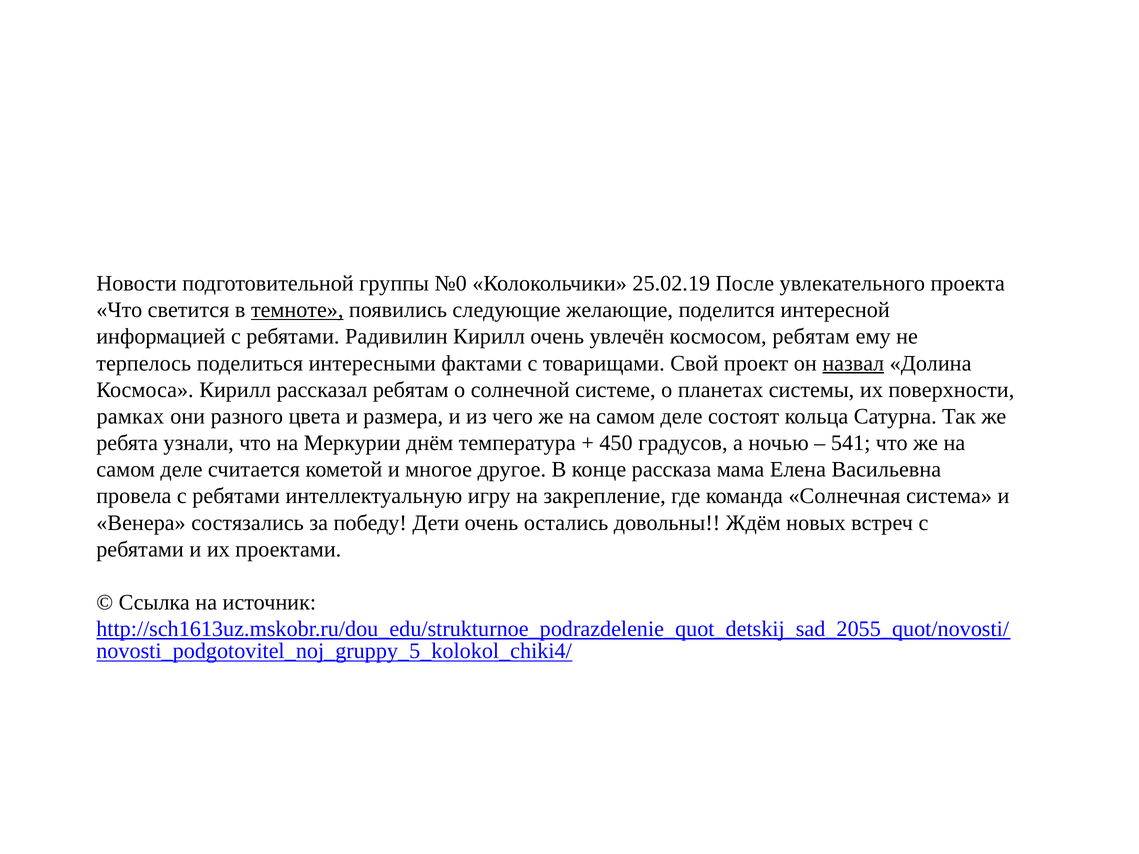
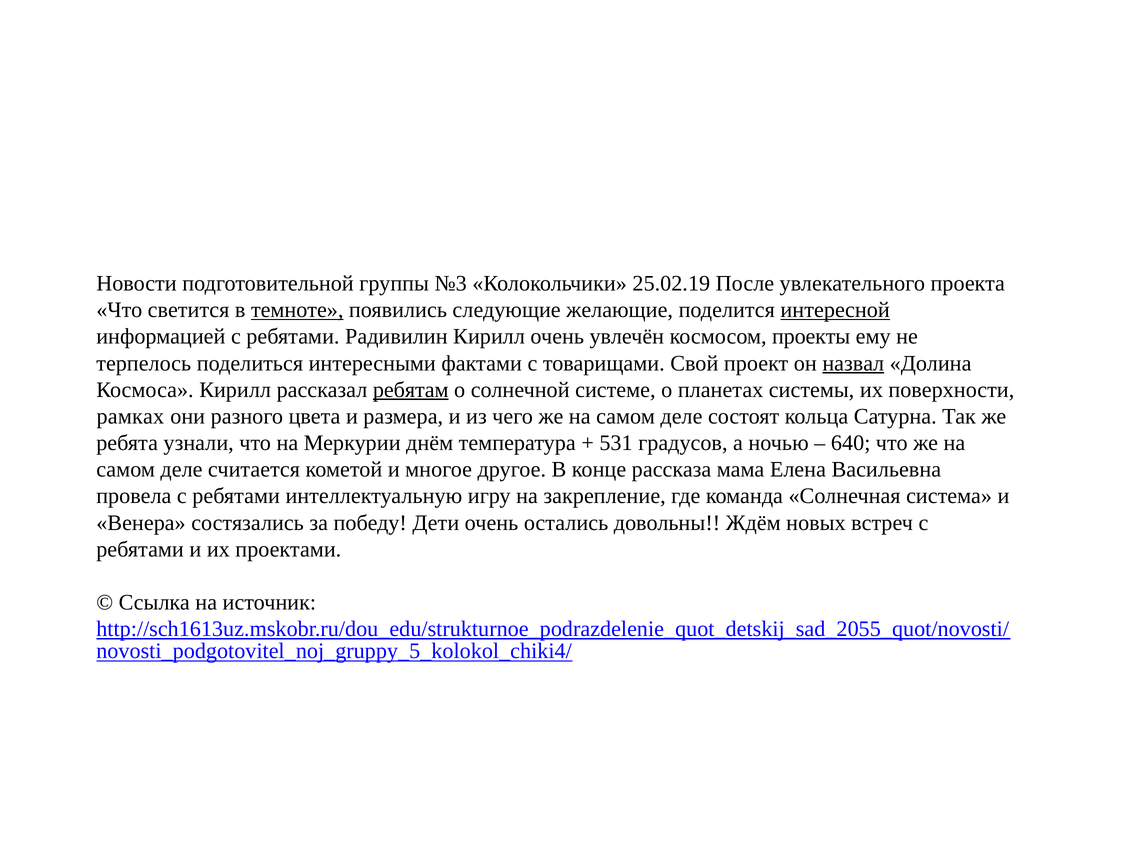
№0: №0 -> №3 (451, 284)
интересной underline: none -> present (835, 310)
космосом ребятам: ребятам -> проекты (811, 337)
ребятам underline: none -> present (411, 390)
450: 450 -> 531 (616, 443)
541: 541 -> 640 (851, 443)
